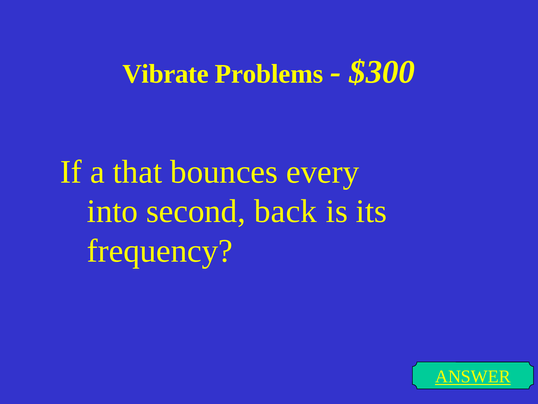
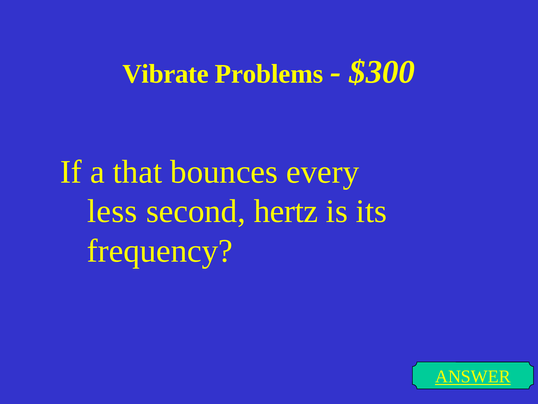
into: into -> less (112, 211)
back: back -> hertz (286, 211)
